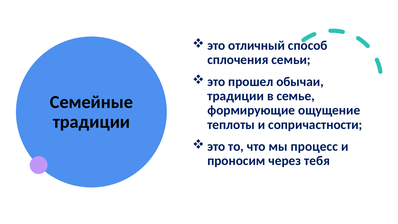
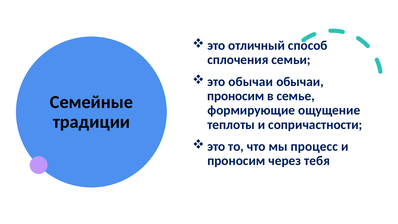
это прошел: прошел -> обычаи (251, 82)
традиции: традиции -> проносим (236, 96)
